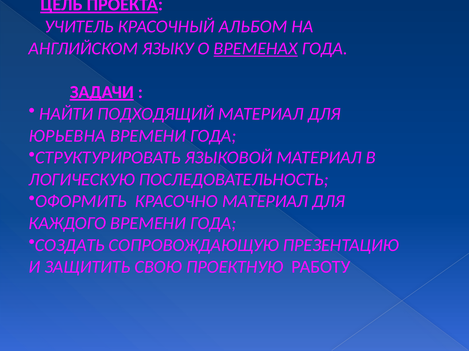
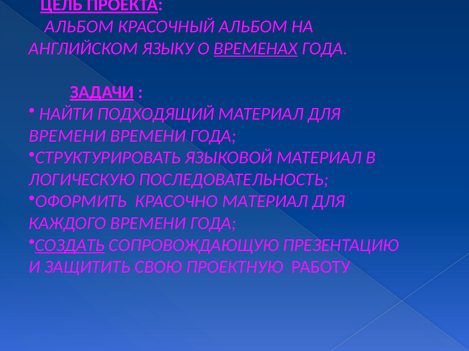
УЧИТЕЛЬ: УЧИТЕЛЬ -> АЛЬБОМ (79, 27)
ЮРЬЕВНА: ЮРЬЕВНА -> ВРЕМЕНИ (67, 136)
СОЗДАТЬ underline: none -> present (70, 246)
